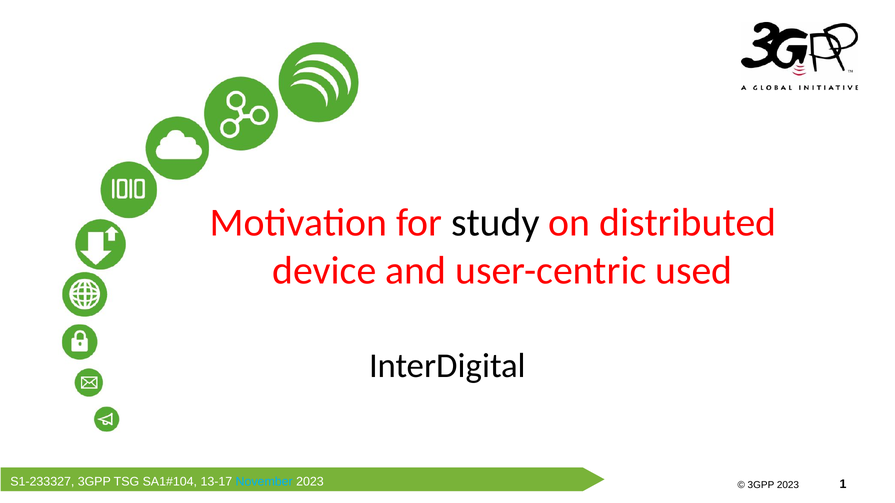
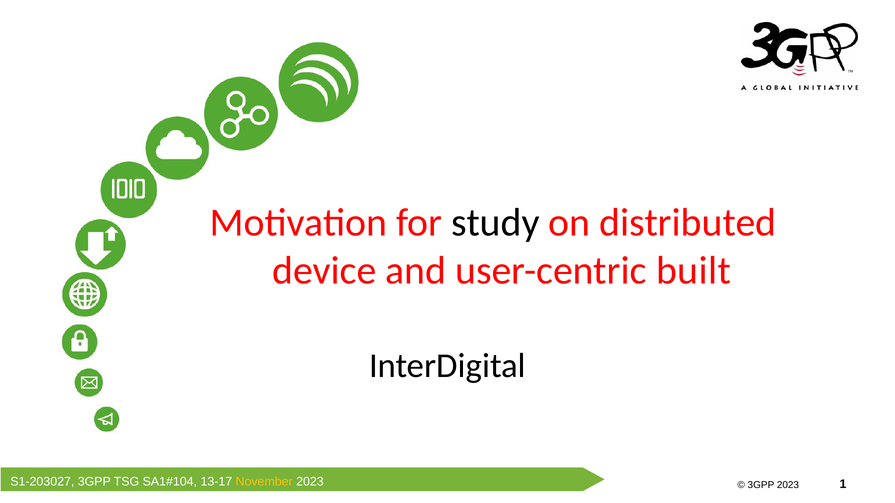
used: used -> built (694, 271)
S1-233327: S1-233327 -> S1-203027 (42, 482)
November colour: light blue -> yellow (264, 482)
